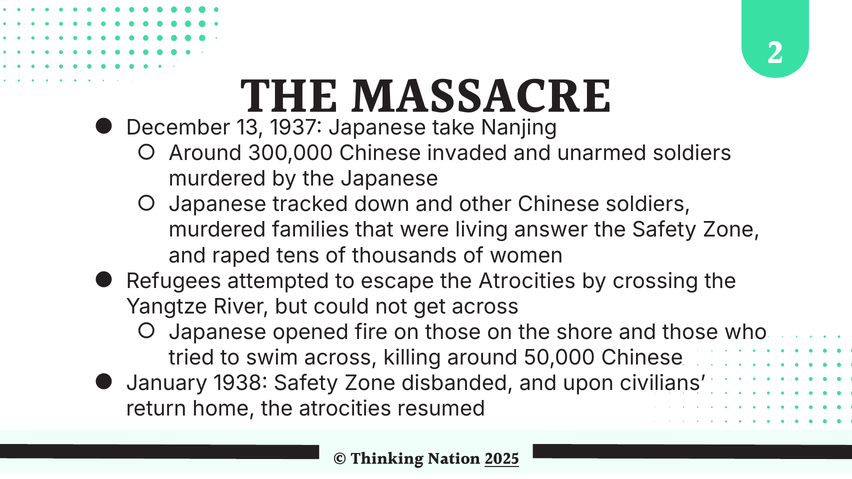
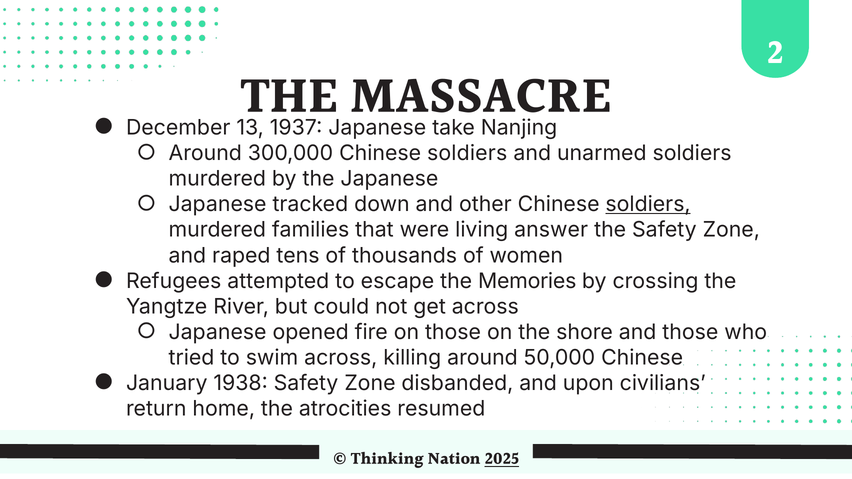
300,000 Chinese invaded: invaded -> soldiers (467, 153)
soldiers underline: none -> present (648, 205)
escape the Atrocities: Atrocities -> Memories (527, 281)
